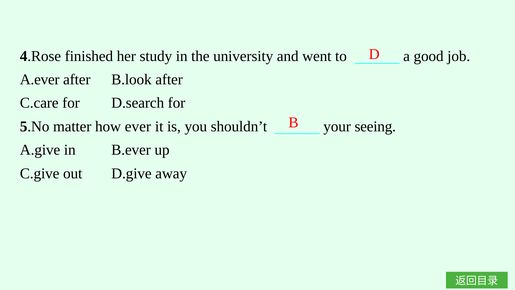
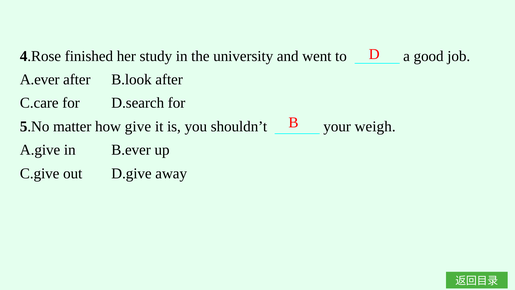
ever: ever -> give (138, 126)
seeing: seeing -> weigh (375, 126)
